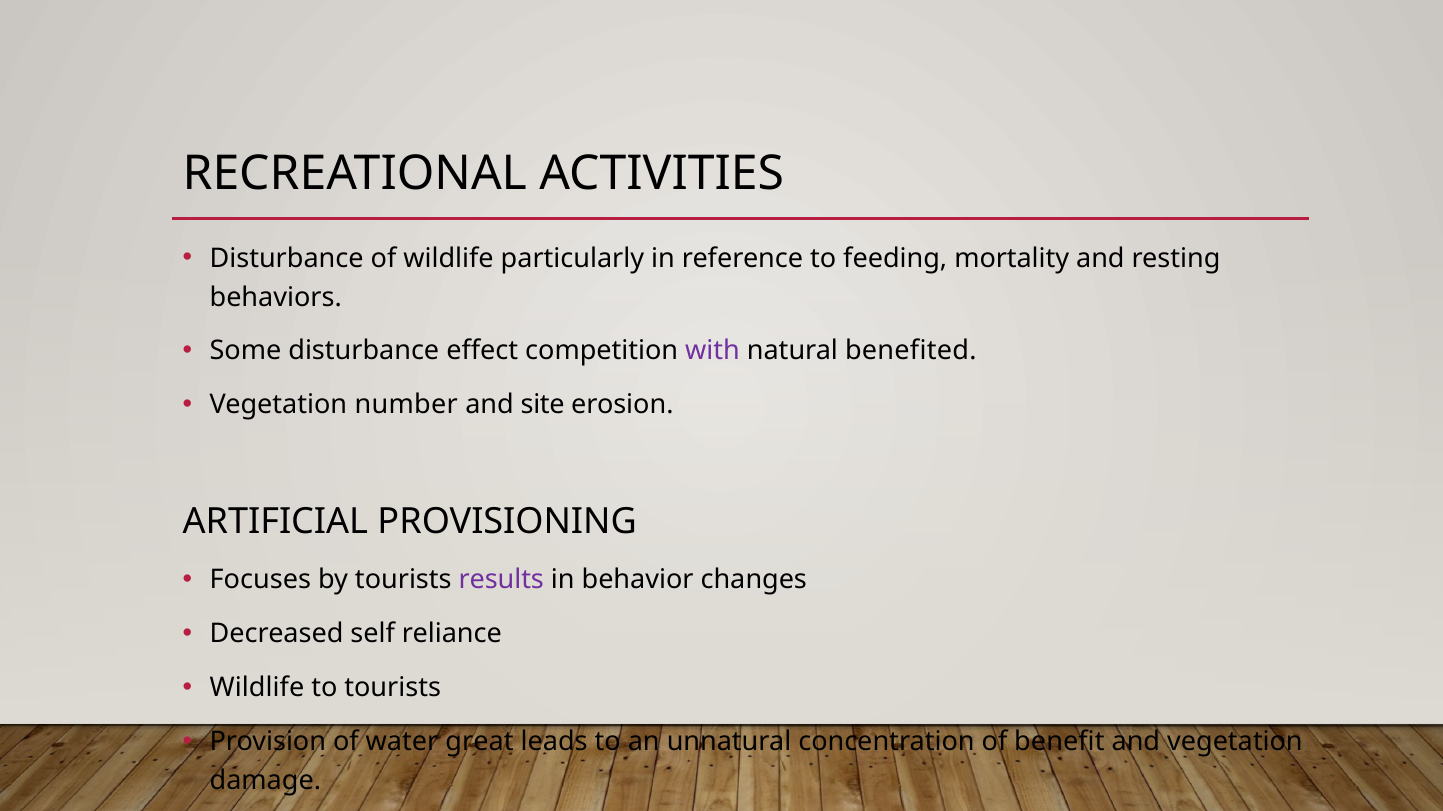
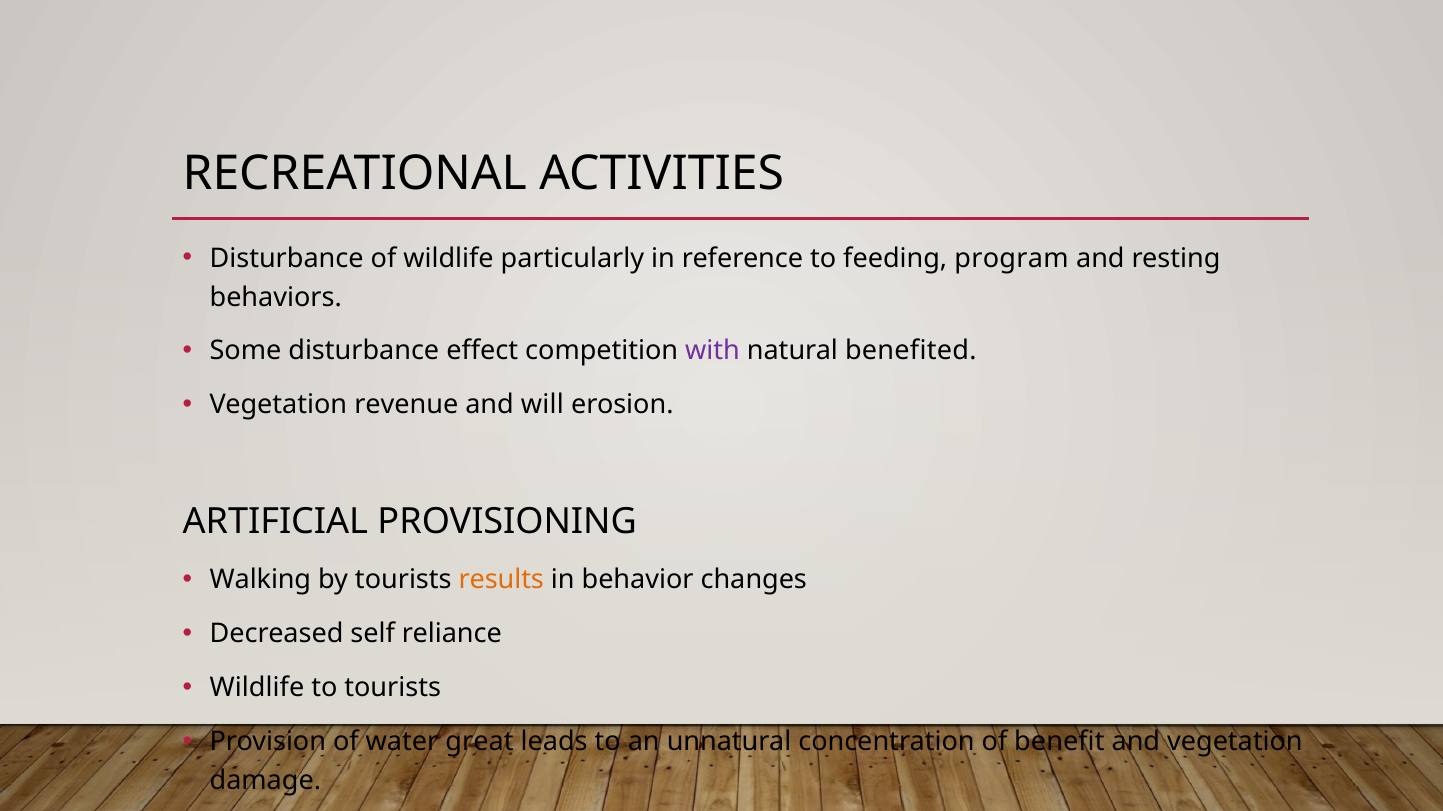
mortality: mortality -> program (1012, 258)
number: number -> revenue (406, 405)
site: site -> will (542, 405)
Focuses: Focuses -> Walking (260, 580)
results colour: purple -> orange (501, 580)
